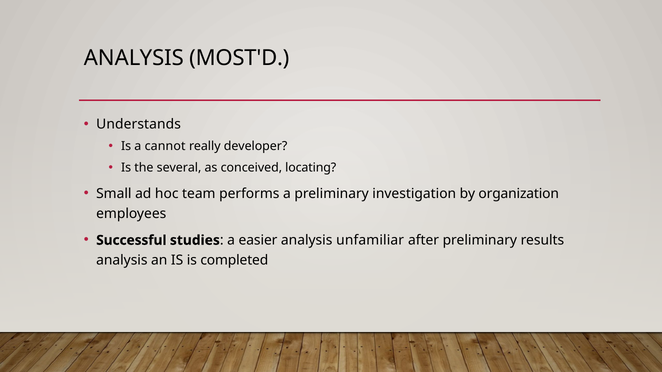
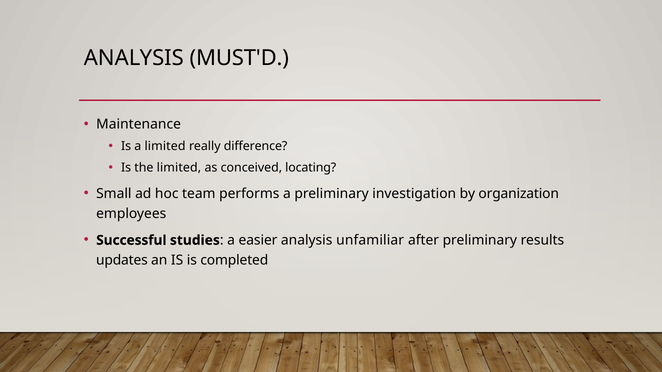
MOST'D: MOST'D -> MUST'D (239, 58)
Understands: Understands -> Maintenance (139, 124)
a cannot: cannot -> limited (165, 147)
developer: developer -> difference (256, 147)
the several: several -> limited (179, 168)
analysis: analysis -> updates (122, 260)
